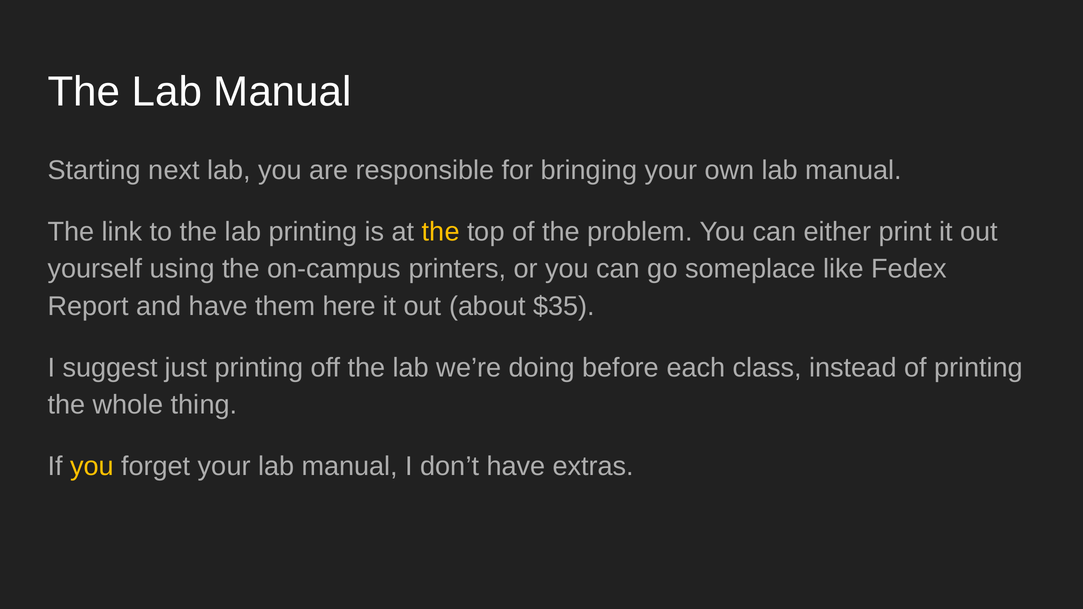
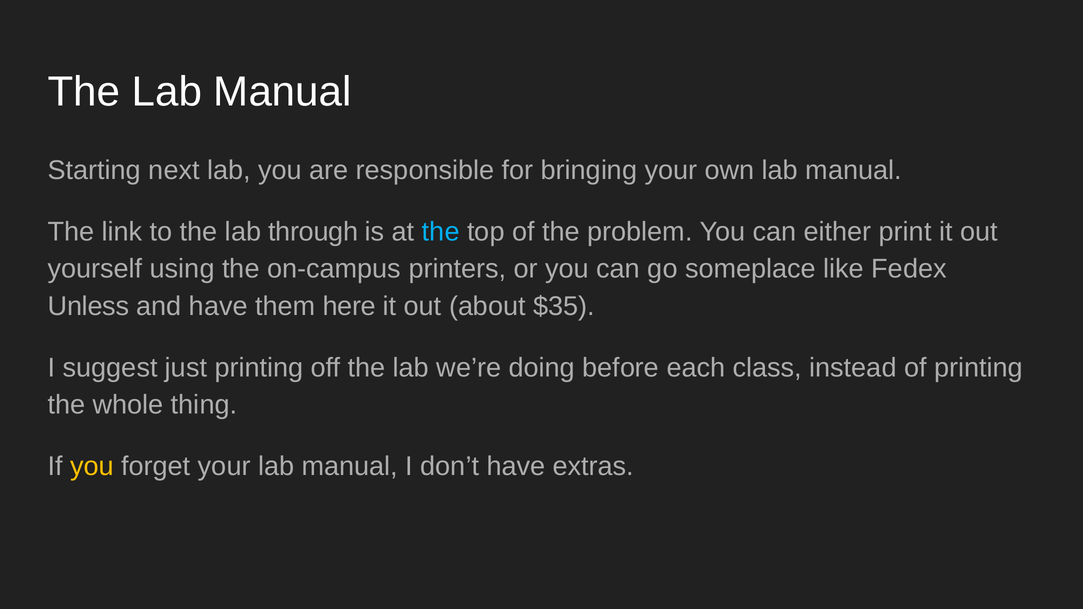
lab printing: printing -> through (313, 232)
the colour: yellow -> light blue (441, 232)
Report: Report -> Unless (88, 306)
